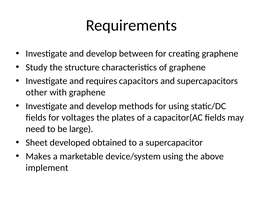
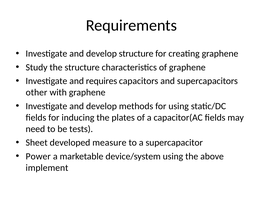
develop between: between -> structure (136, 54)
voltages: voltages -> inducing (78, 118)
large: large -> tests (81, 129)
obtained: obtained -> measure (109, 143)
Makes: Makes -> Power (38, 157)
